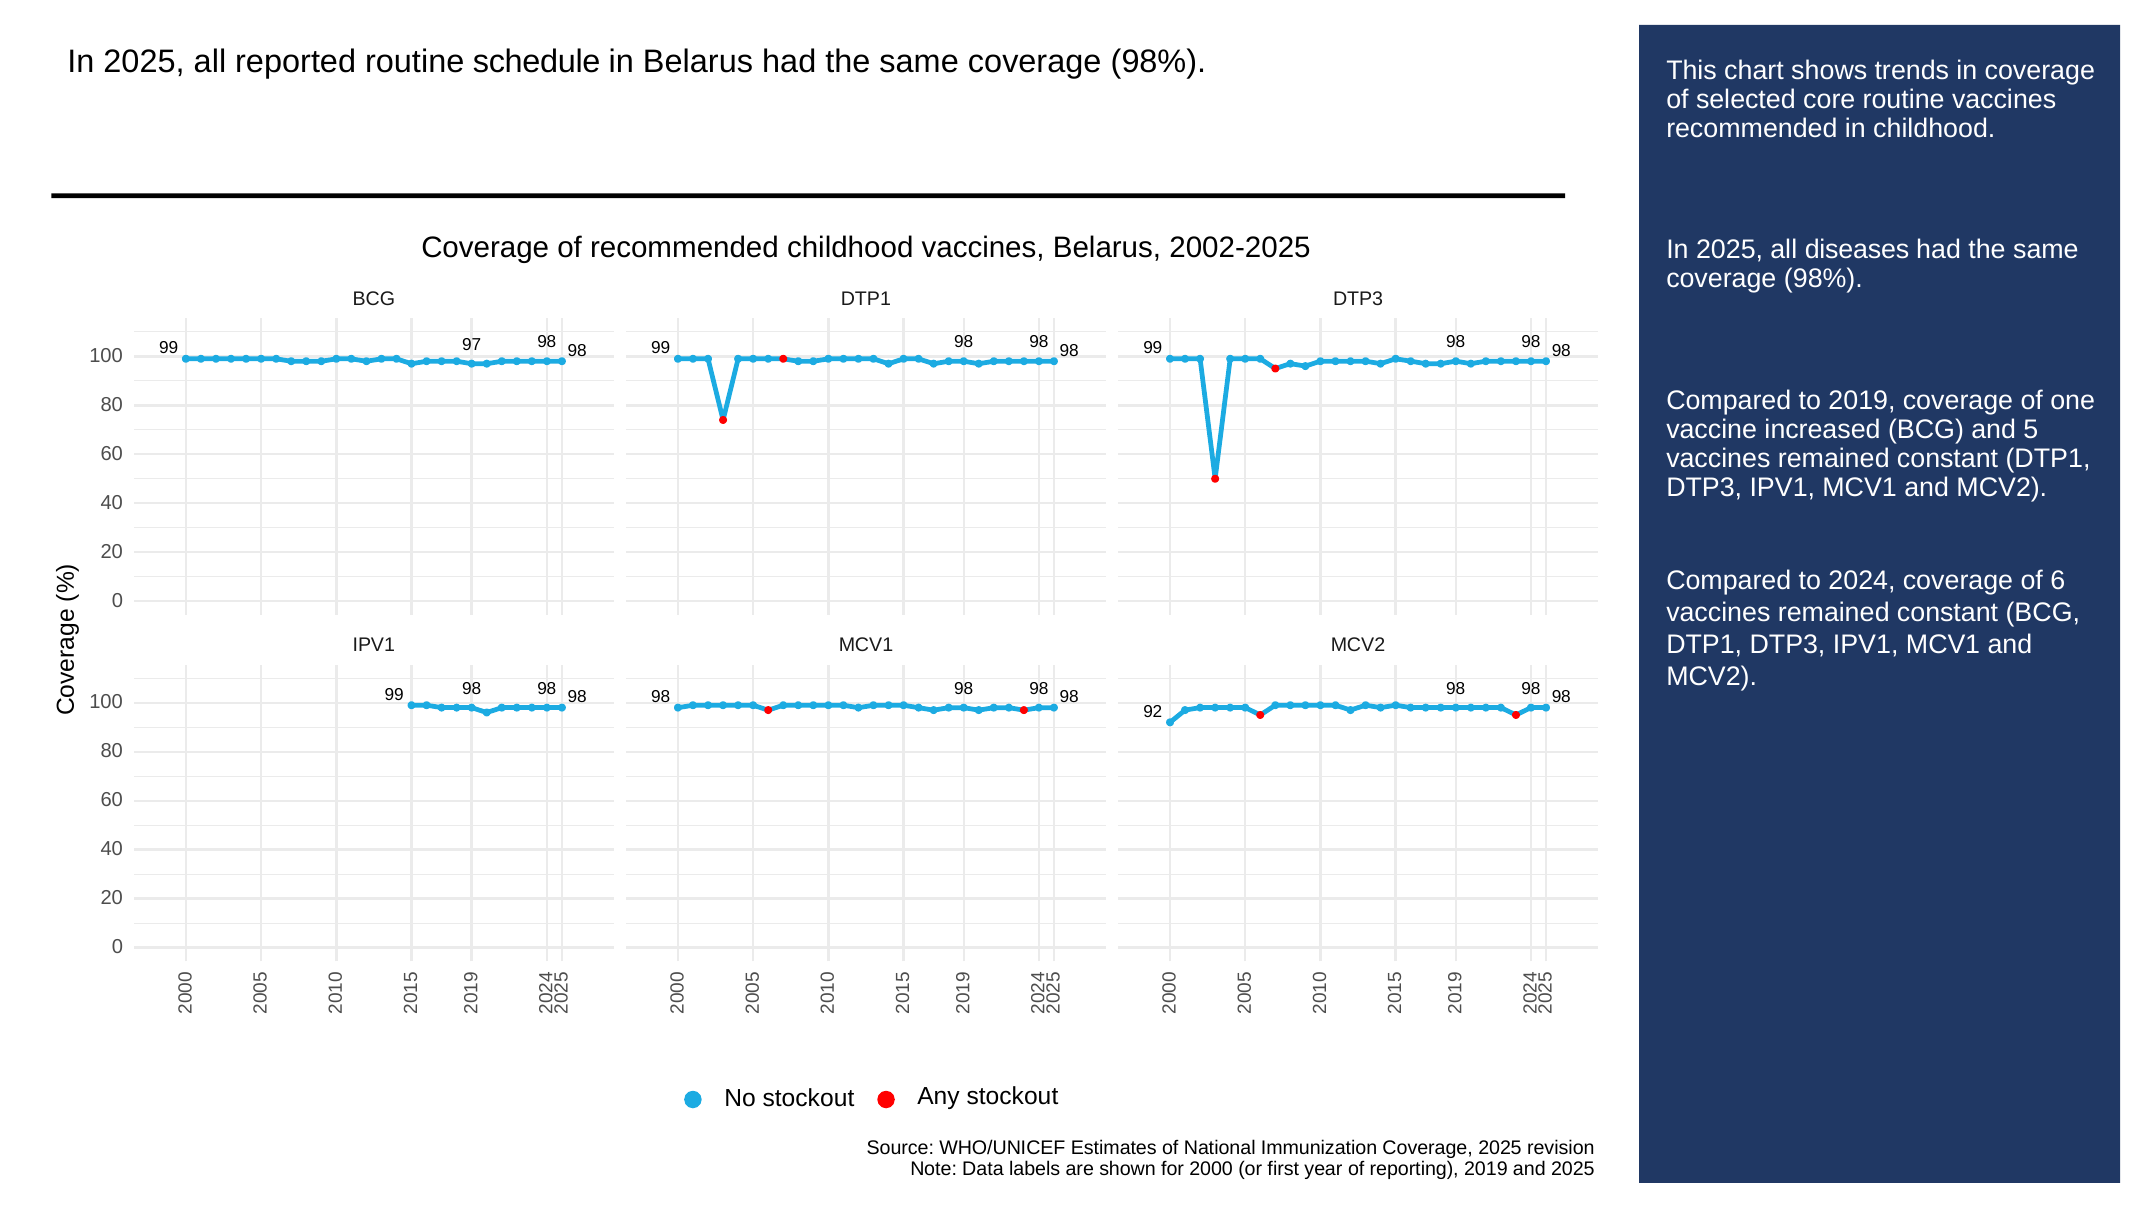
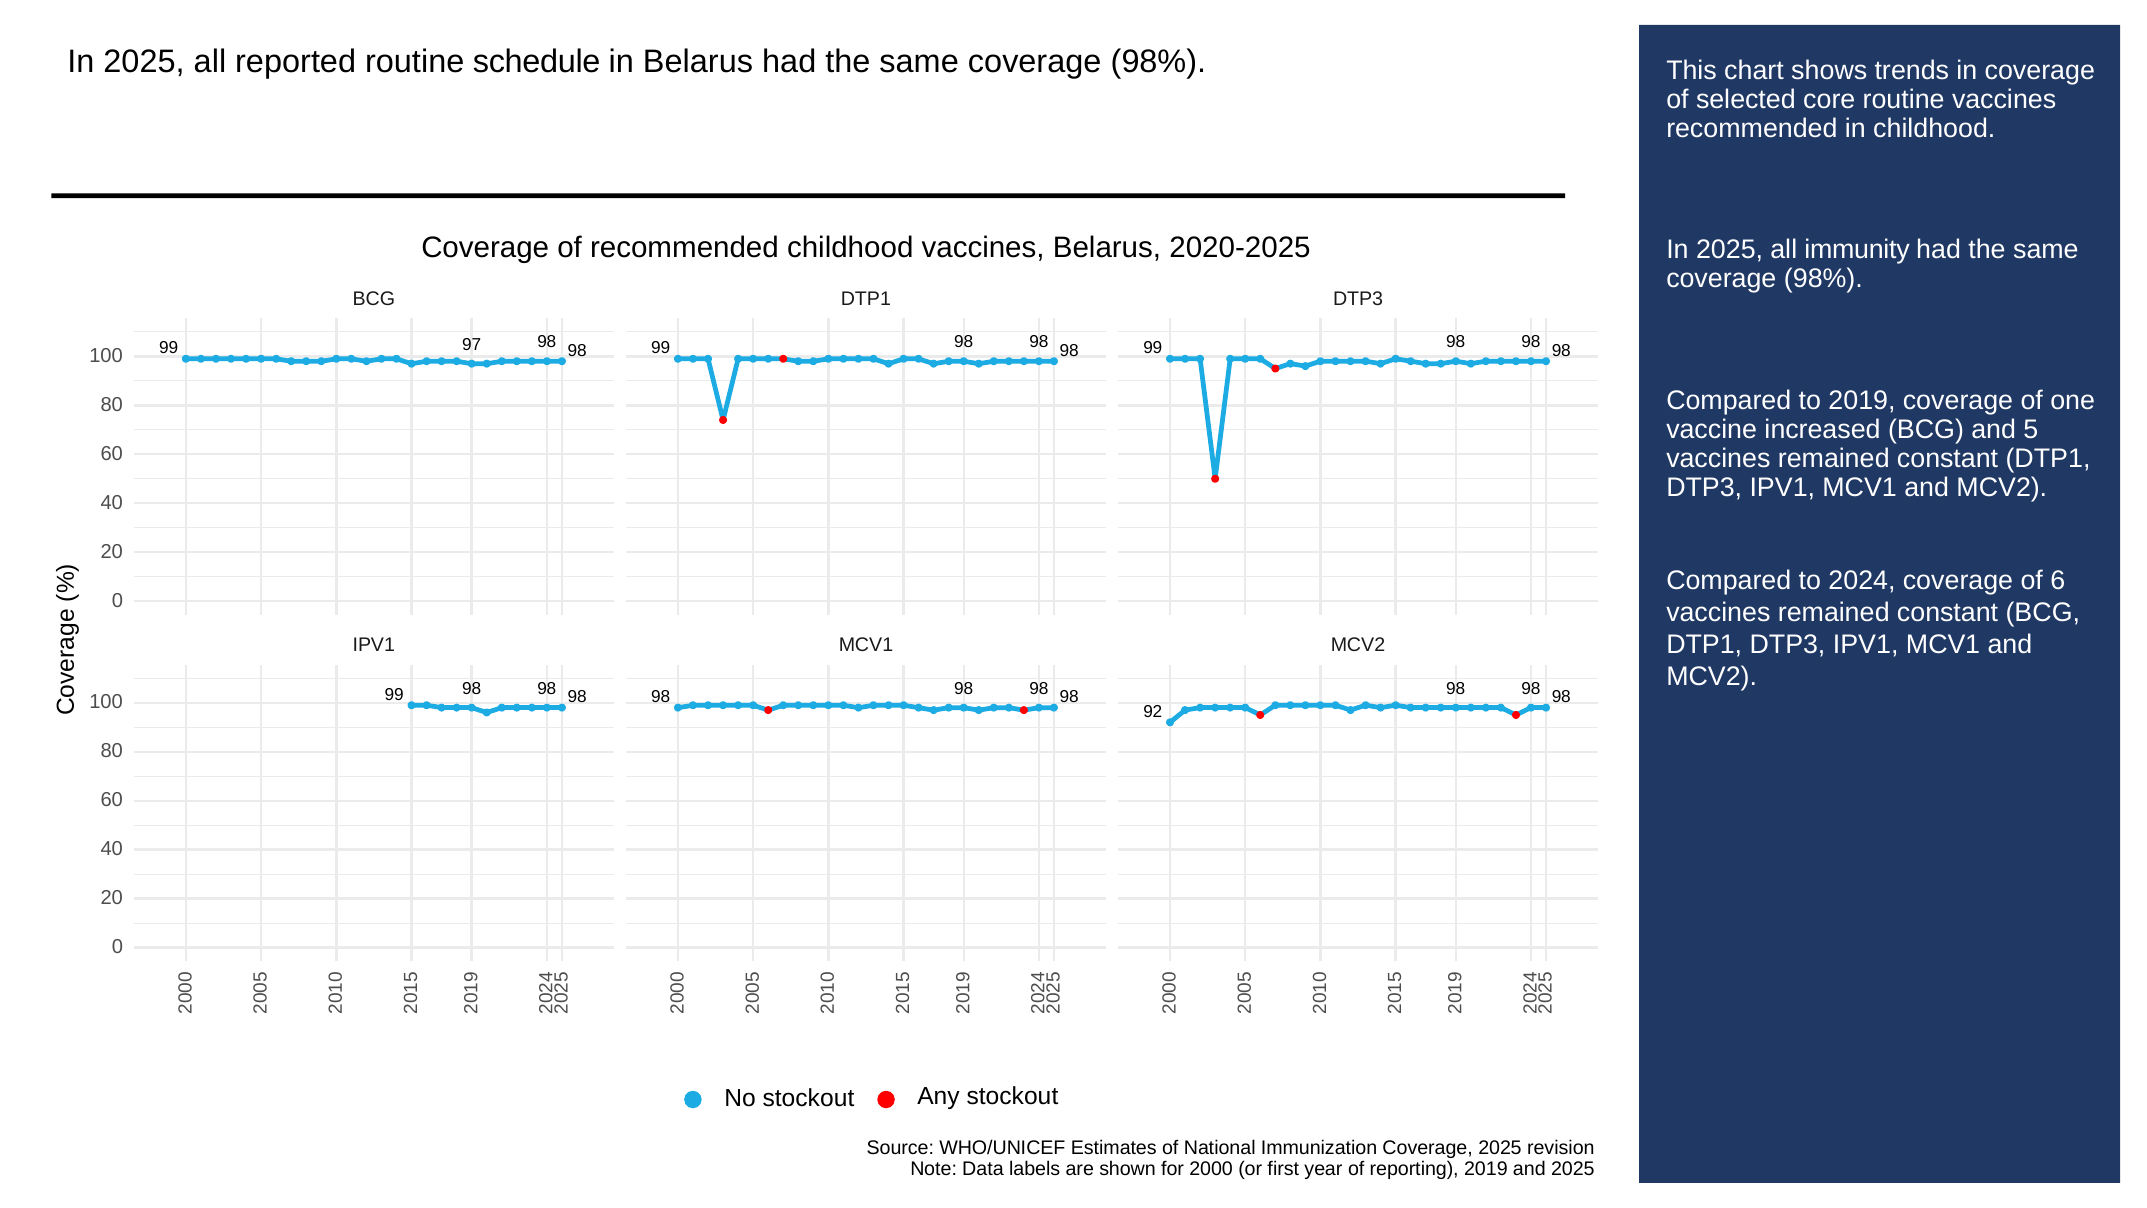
2002-2025: 2002-2025 -> 2020-2025 (1240, 247)
diseases: diseases -> immunity (1857, 250)
